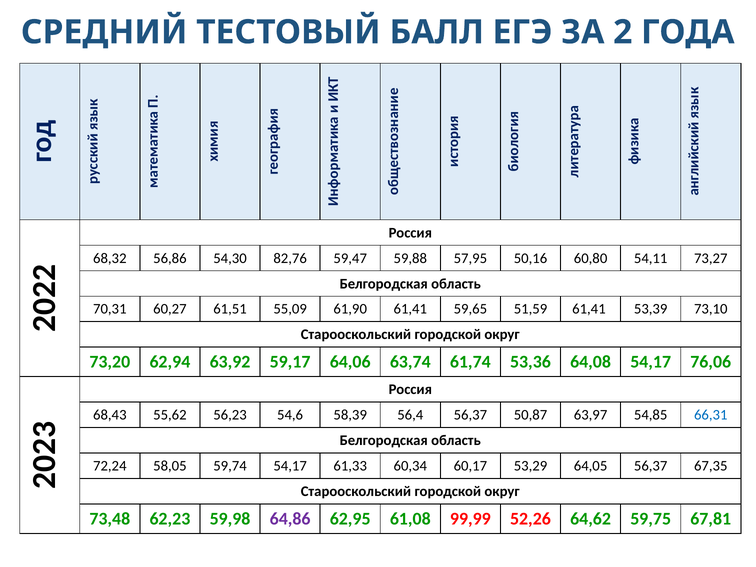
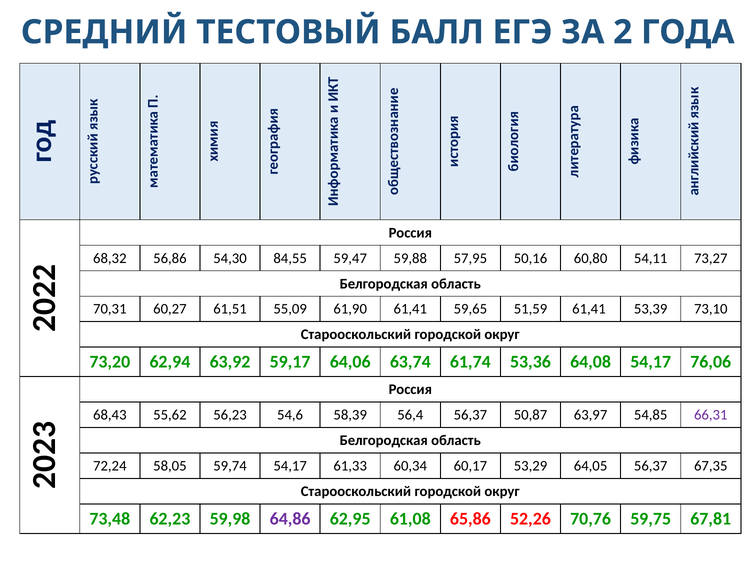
82,76: 82,76 -> 84,55 (290, 258)
66,31 colour: blue -> purple (711, 415)
99,99: 99,99 -> 65,86 (470, 519)
64,62: 64,62 -> 70,76 (591, 519)
